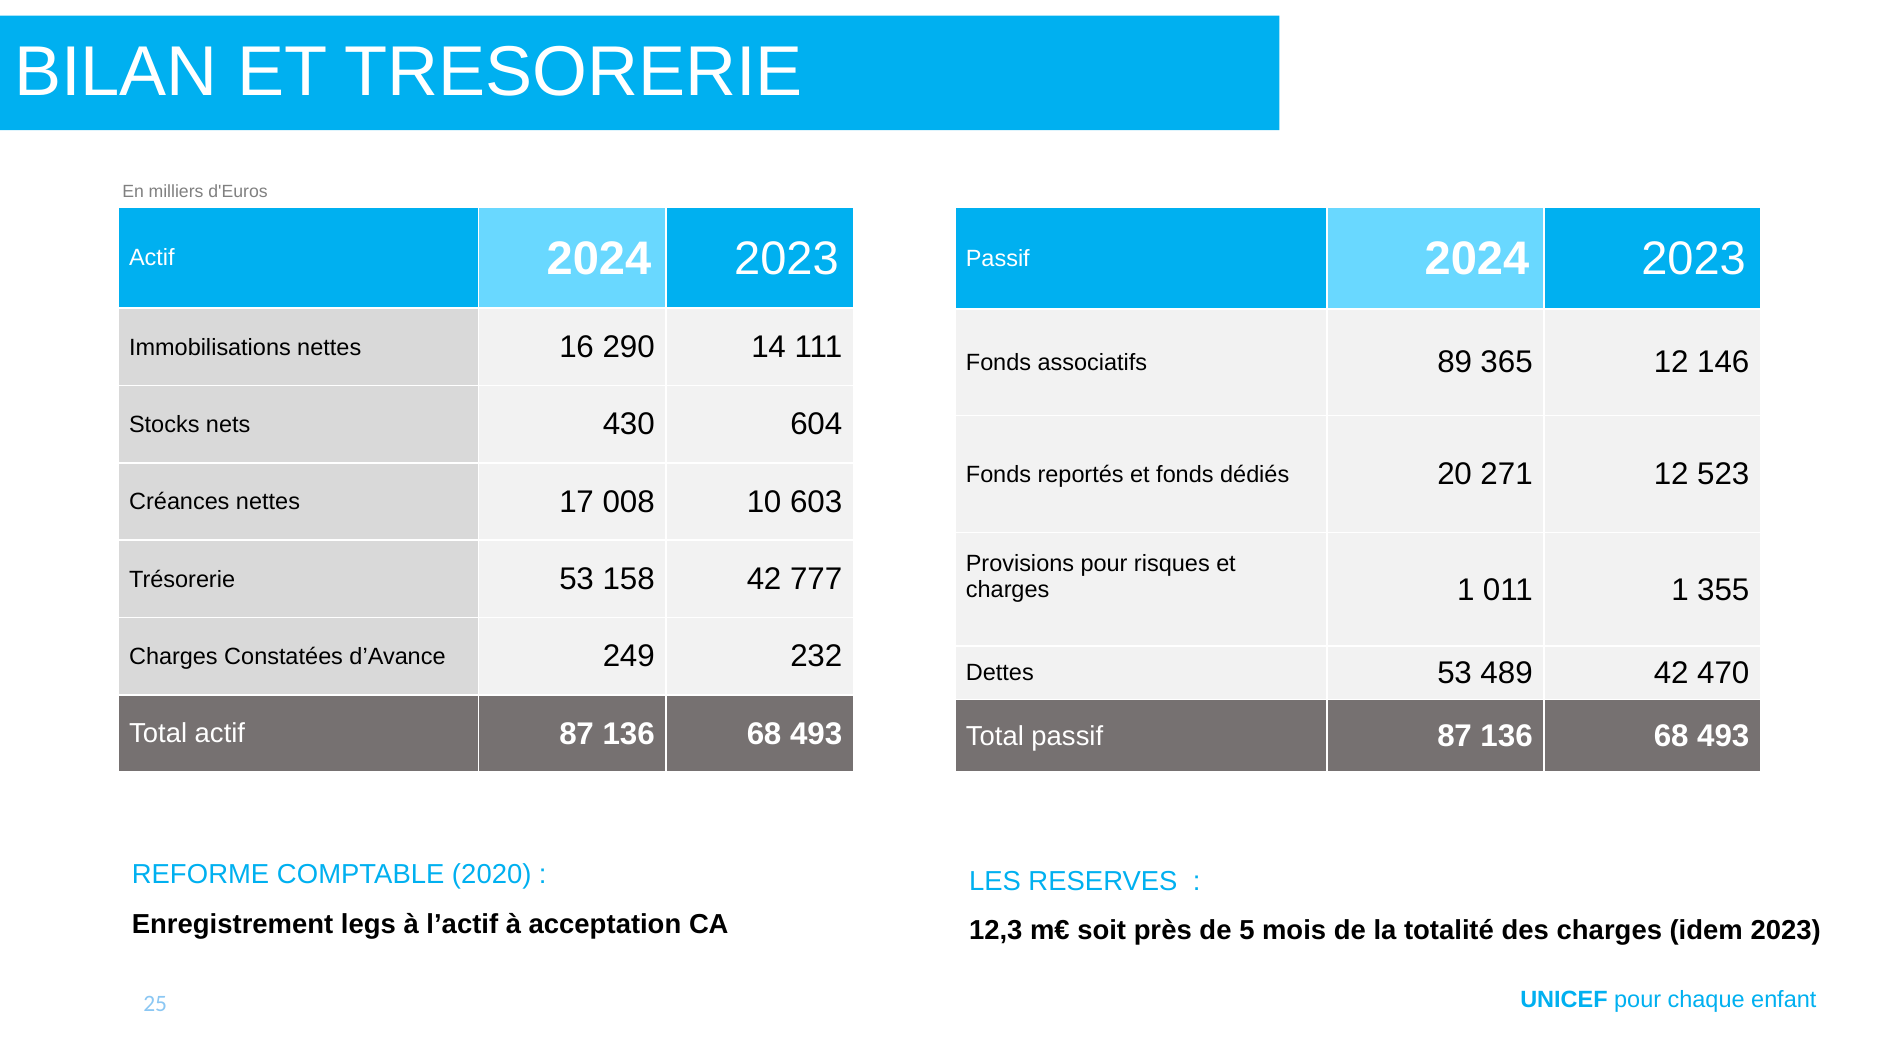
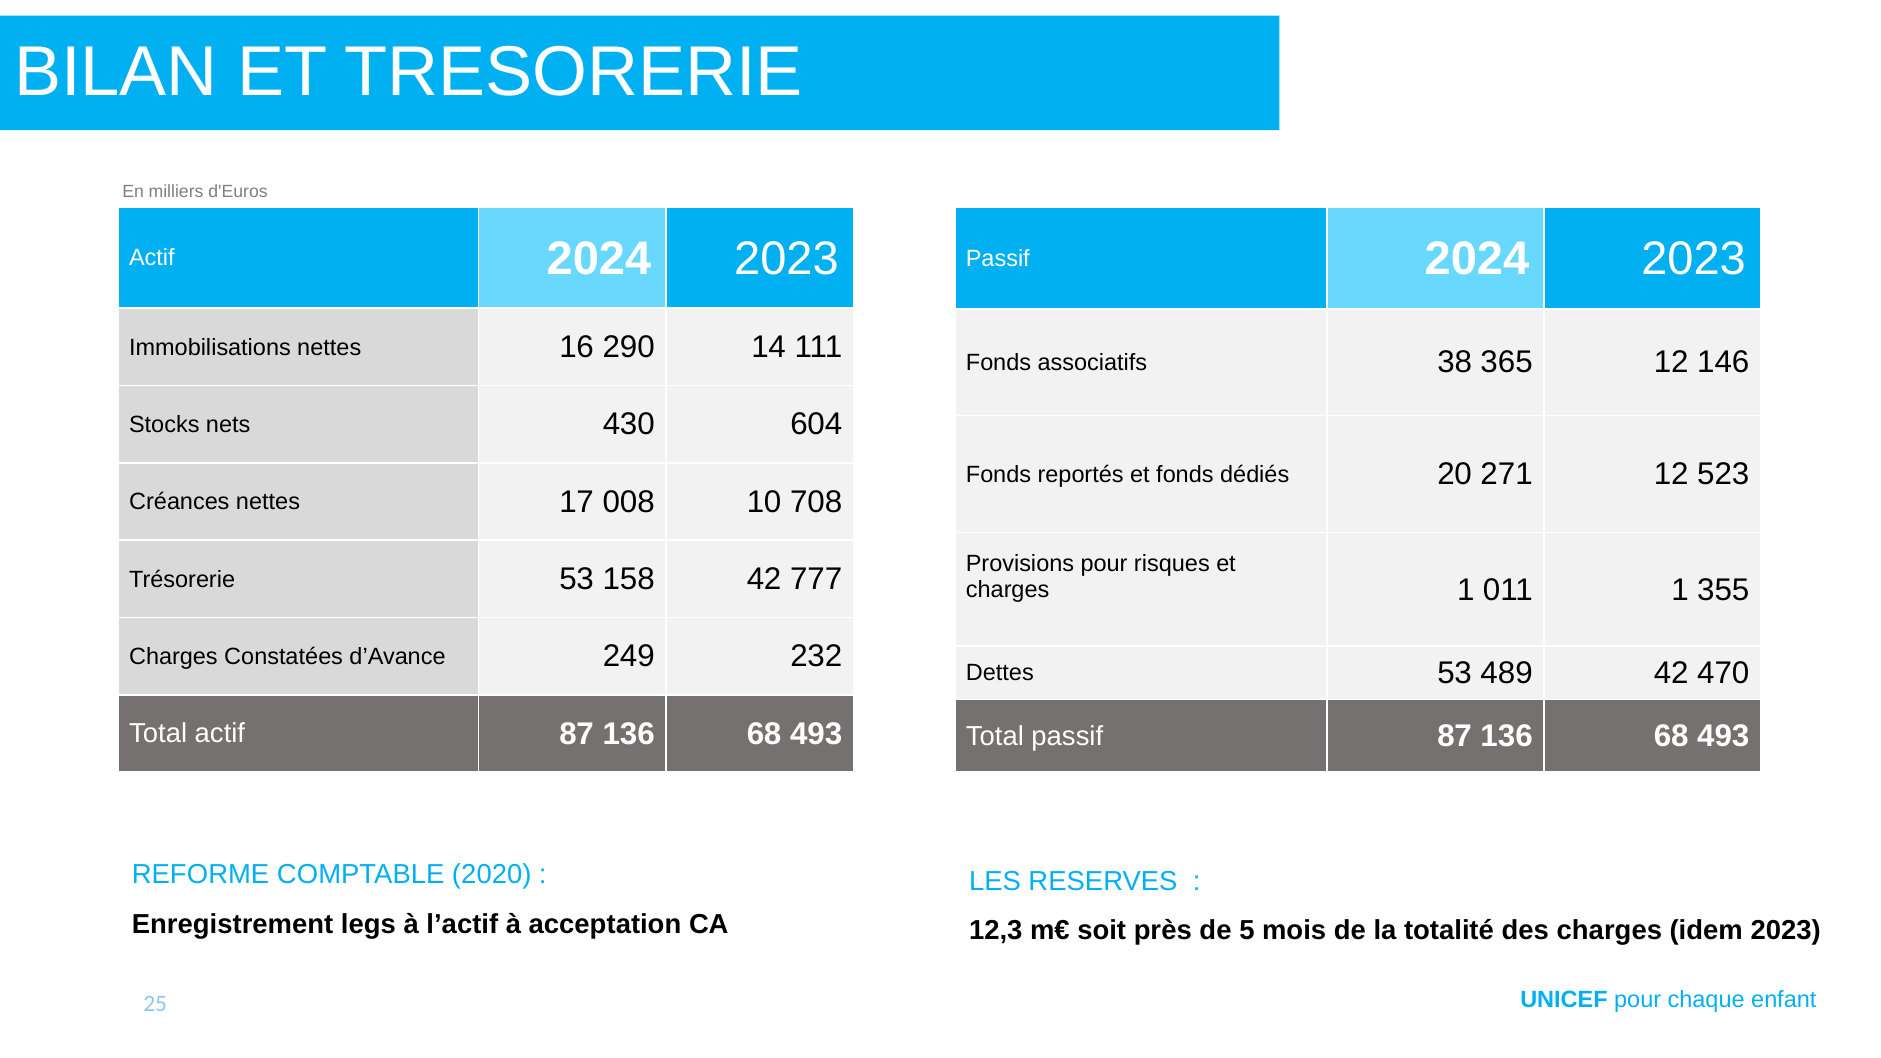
89: 89 -> 38 (1455, 363)
603: 603 -> 708 (816, 502)
